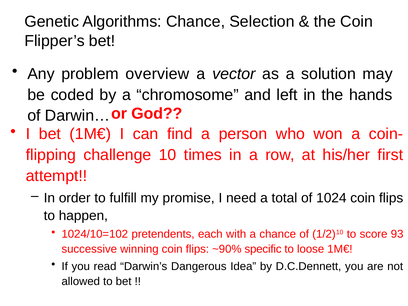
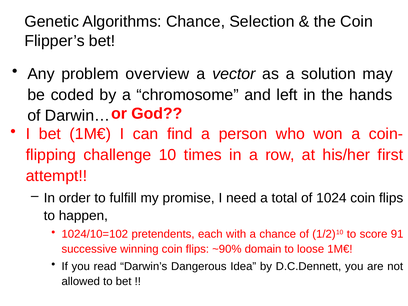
93: 93 -> 91 (397, 234)
specific: specific -> domain (263, 249)
